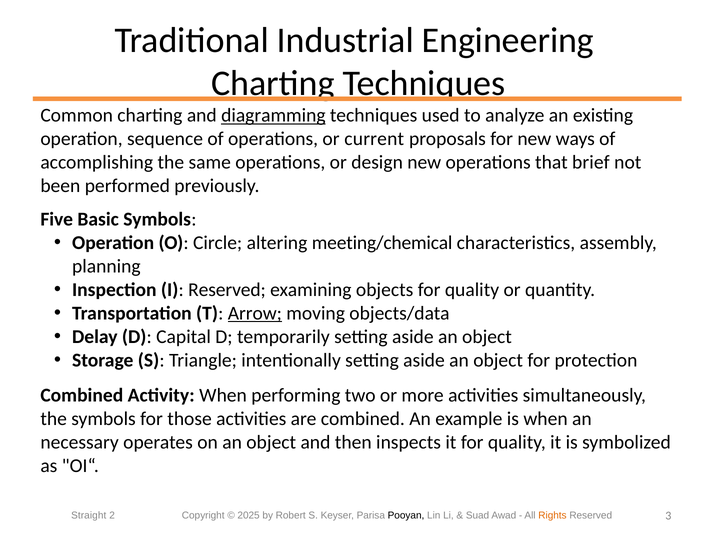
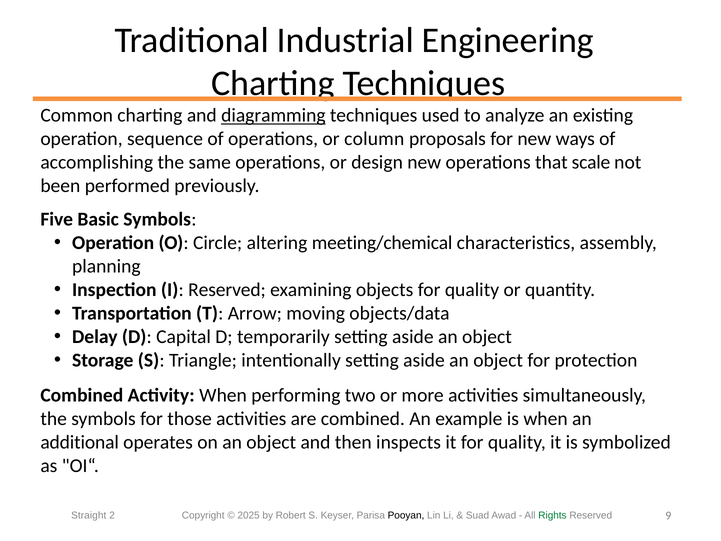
current: current -> column (374, 139)
brief: brief -> scale (591, 162)
Arrow underline: present -> none (255, 313)
necessary: necessary -> additional (80, 442)
Rights colour: orange -> green (552, 515)
3: 3 -> 9 (668, 515)
